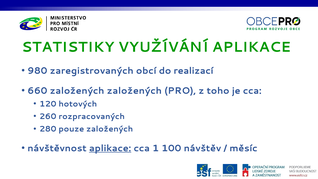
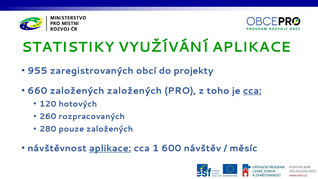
980: 980 -> 955 (37, 71)
realizací: realizací -> projekty (193, 71)
cca underline: none -> present (252, 91)
100: 100 -> 600 (171, 148)
